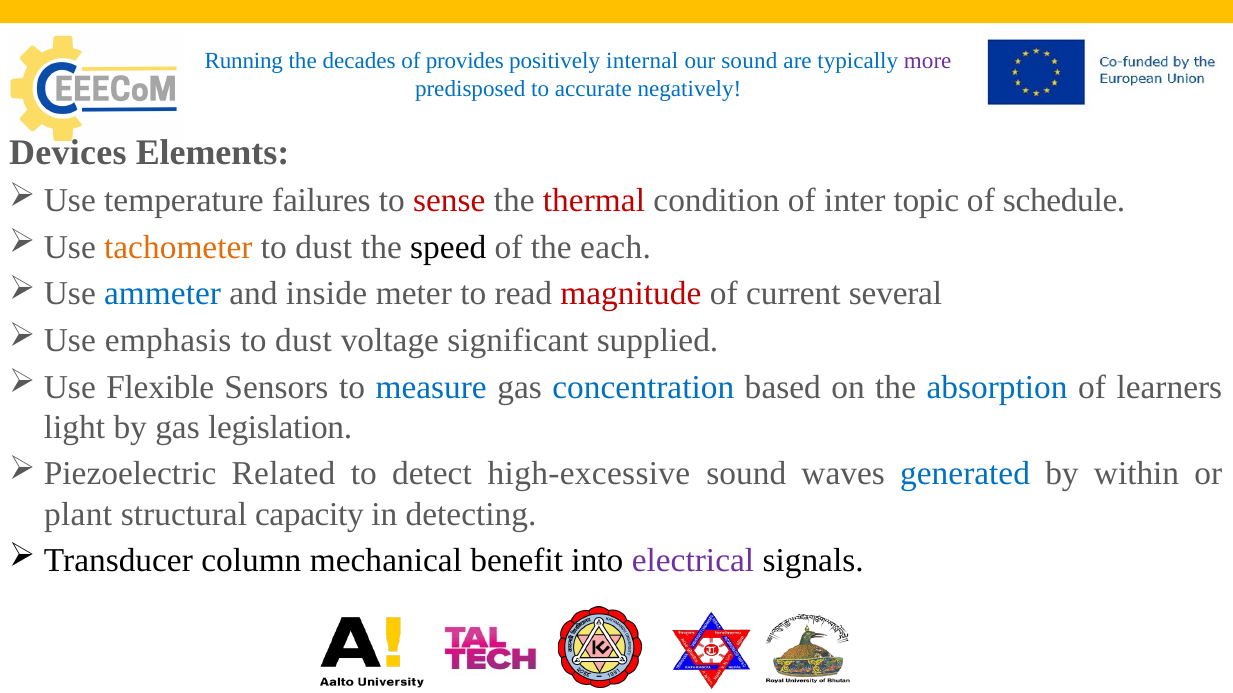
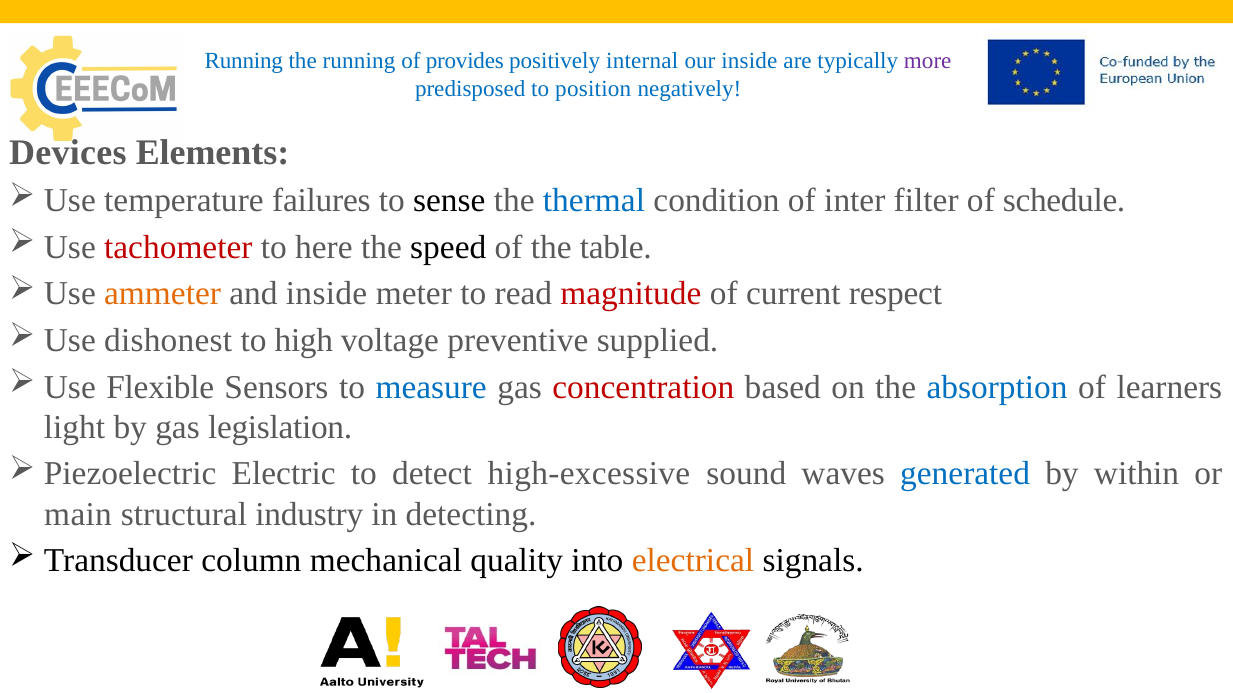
the decades: decades -> running (359, 61)
our sound: sound -> inside (749, 61)
accurate: accurate -> position (593, 89)
sense colour: red -> black (449, 201)
thermal colour: red -> blue (594, 201)
topic: topic -> filter (926, 201)
tachometer colour: orange -> red (178, 247)
dust: dust -> here (324, 247)
each: each -> table (616, 247)
ammeter colour: blue -> orange (163, 294)
several: several -> respect (896, 294)
emphasis: emphasis -> dishonest (168, 341)
dust: dust -> high (304, 341)
significant: significant -> preventive (518, 341)
concentration colour: blue -> red (643, 388)
Related: Related -> Electric (284, 474)
plant: plant -> main (78, 514)
capacity: capacity -> industry (309, 514)
benefit: benefit -> quality (517, 561)
electrical colour: purple -> orange (693, 561)
